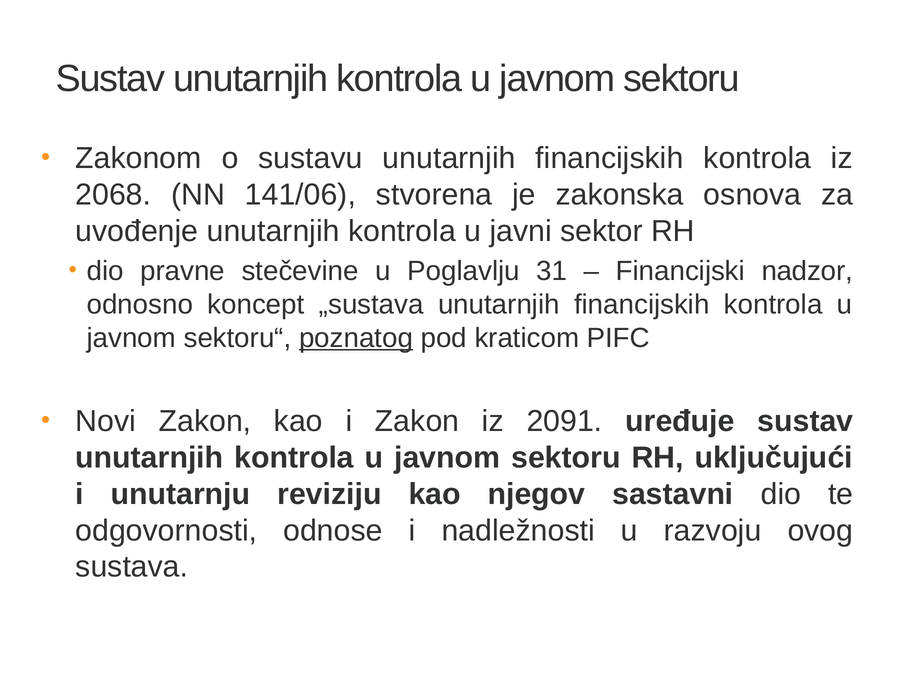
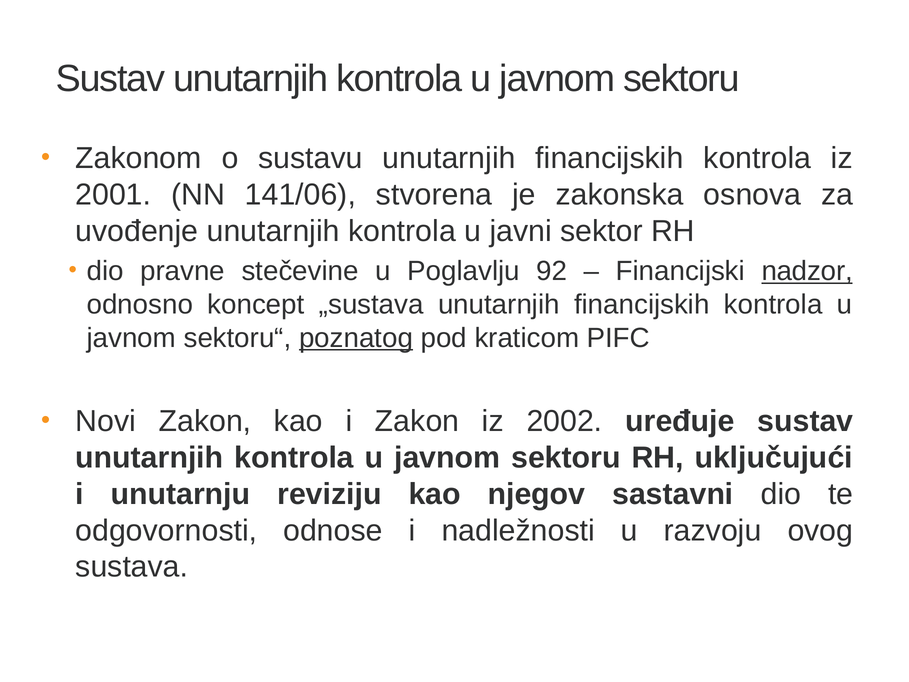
2068: 2068 -> 2001 (113, 195)
31: 31 -> 92 (552, 271)
nadzor underline: none -> present (807, 271)
2091: 2091 -> 2002 (564, 421)
